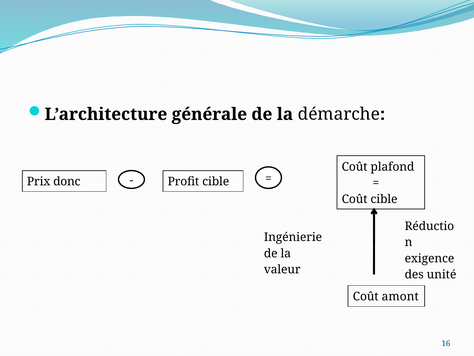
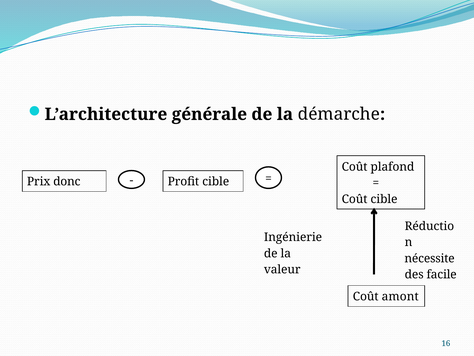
exigence: exigence -> nécessite (430, 258)
unité: unité -> facile (442, 274)
